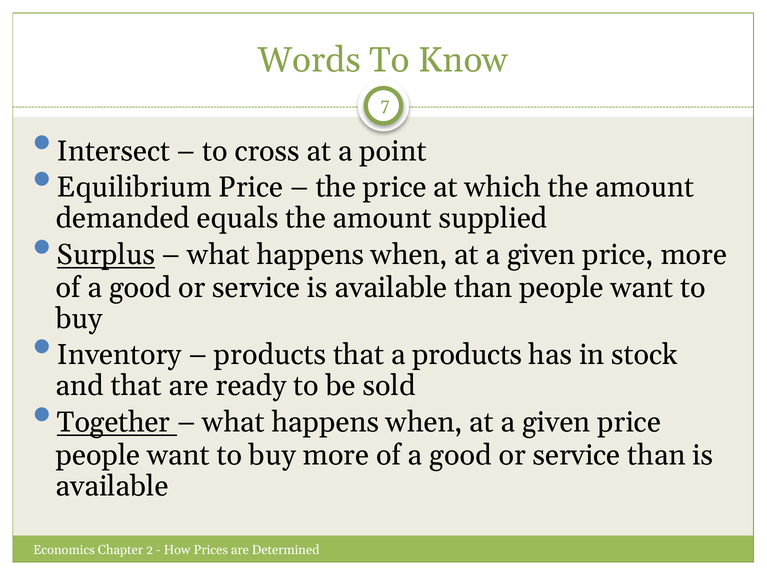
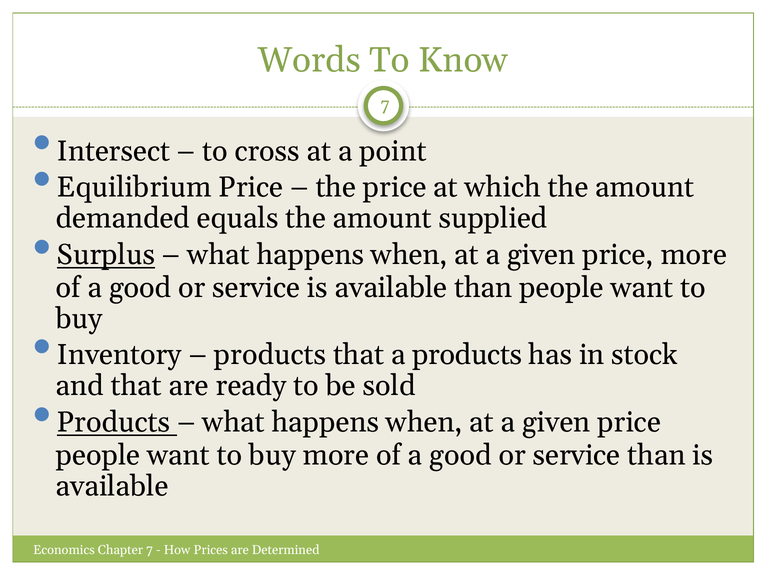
Together: Together -> Products (114, 422)
Chapter 2: 2 -> 7 (149, 550)
